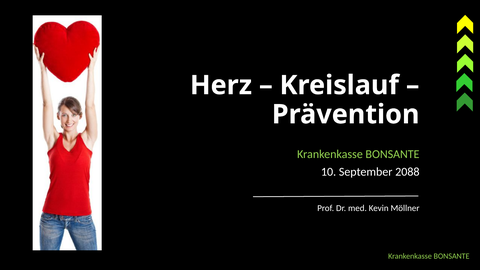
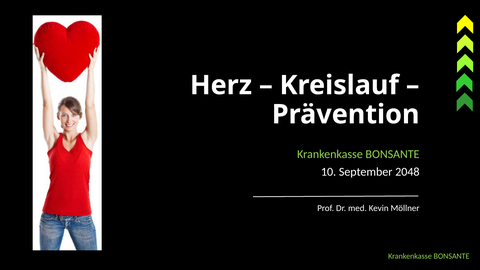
2088: 2088 -> 2048 (407, 172)
